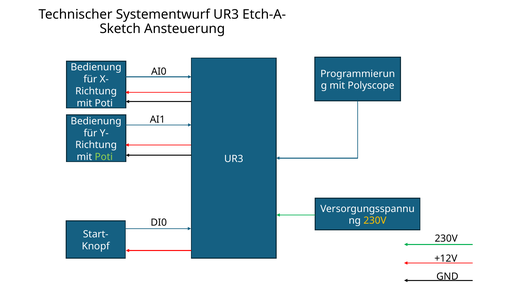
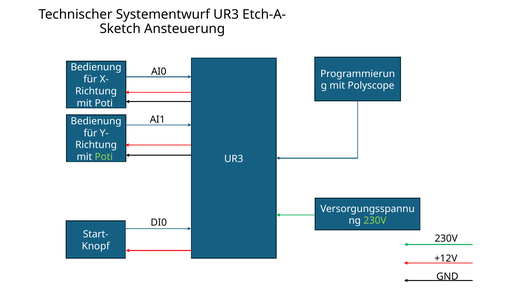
230V colour: yellow -> light green (375, 221)
